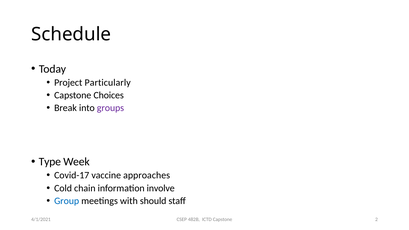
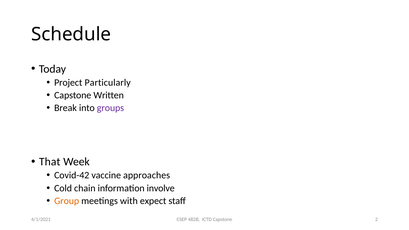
Choices: Choices -> Written (109, 95)
Type: Type -> That (50, 162)
Covid-17: Covid-17 -> Covid-42 (72, 175)
Group colour: blue -> orange (67, 201)
should: should -> expect (153, 201)
